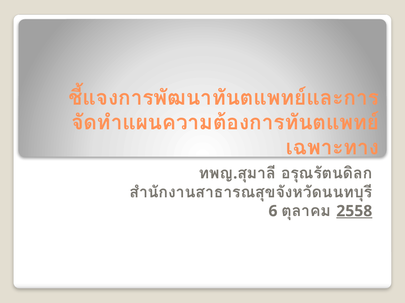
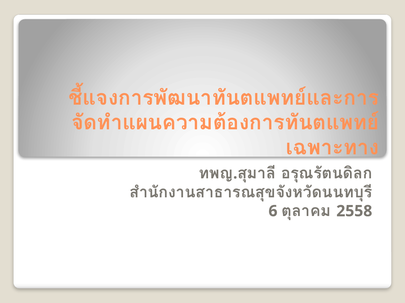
2558 underline: present -> none (354, 212)
